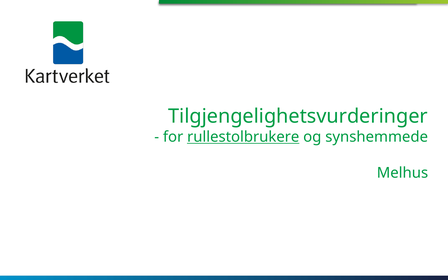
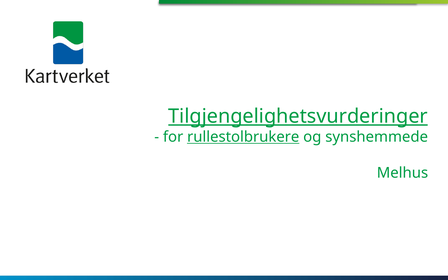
Tilgjengelighetsvurderinger underline: none -> present (298, 116)
